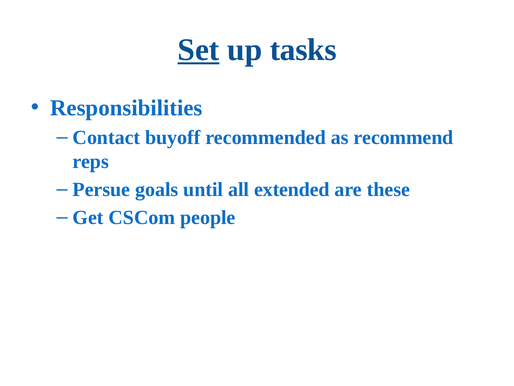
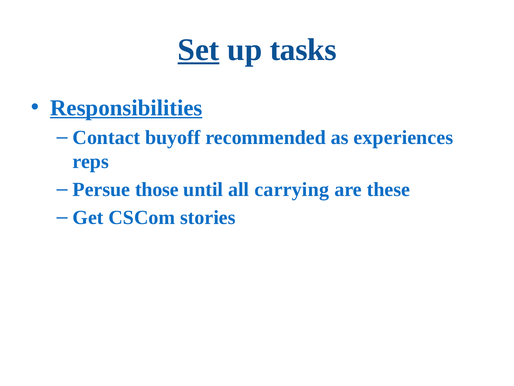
Responsibilities underline: none -> present (126, 108)
recommend: recommend -> experiences (403, 137)
goals: goals -> those (157, 189)
extended: extended -> carrying (292, 189)
people: people -> stories (208, 217)
